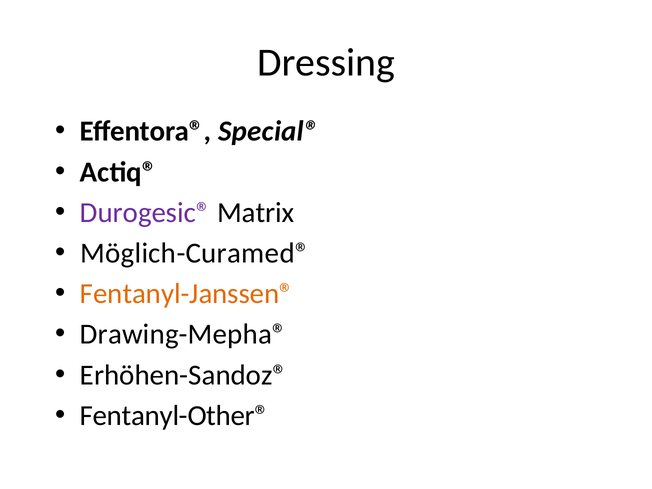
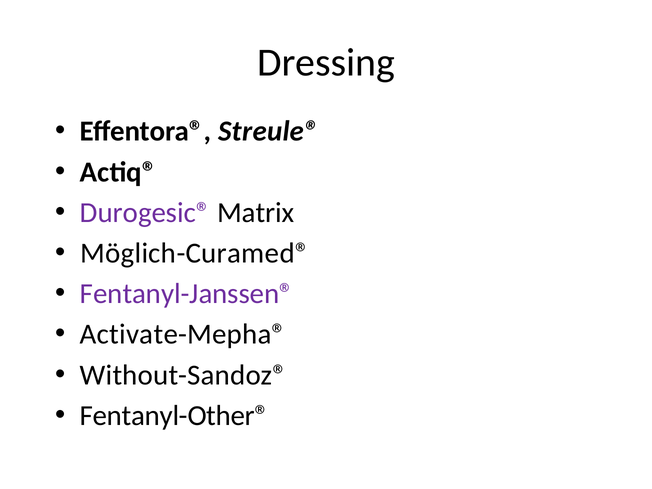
Special®: Special® -> Streule® (269, 131)
Fentanyl-Janssen® colour: orange -> purple (187, 294)
Drawing-Mepha®: Drawing-Mepha® -> Activate-Mepha® (183, 334)
Erhöhen-Sandoz®: Erhöhen-Sandoz® -> Without-Sandoz® (184, 375)
